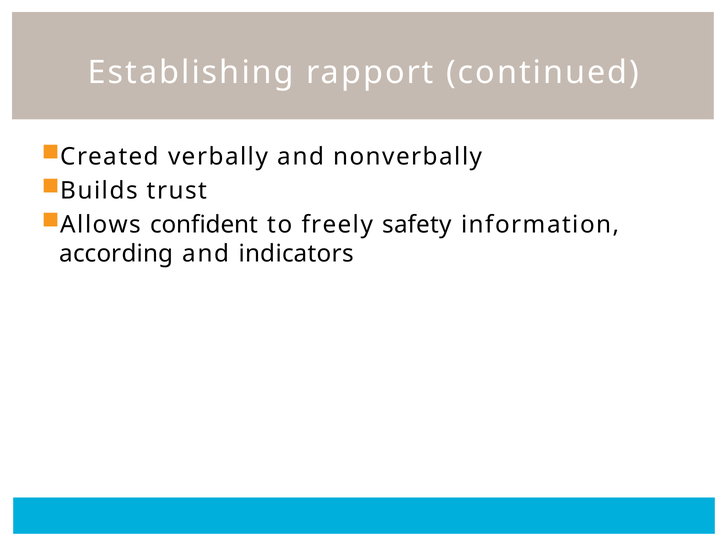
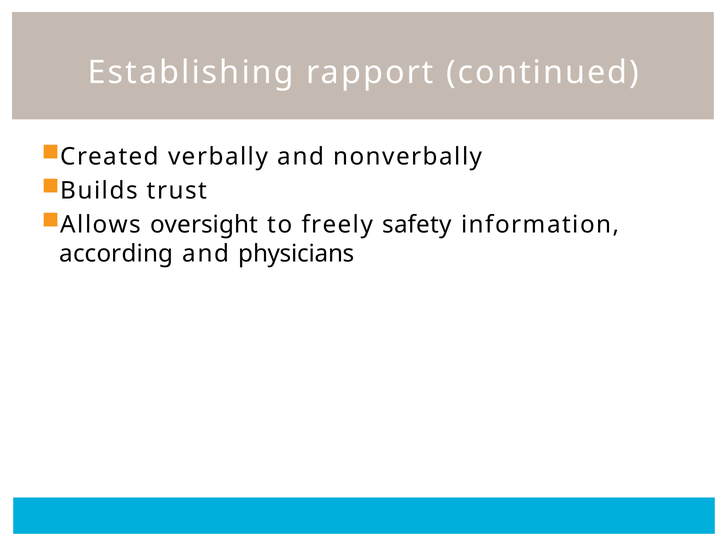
confident: confident -> oversight (204, 225)
indicators: indicators -> physicians (296, 254)
